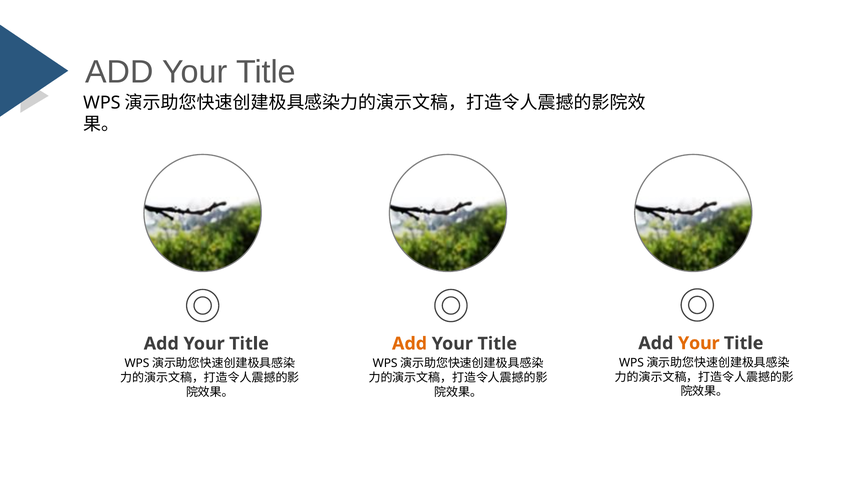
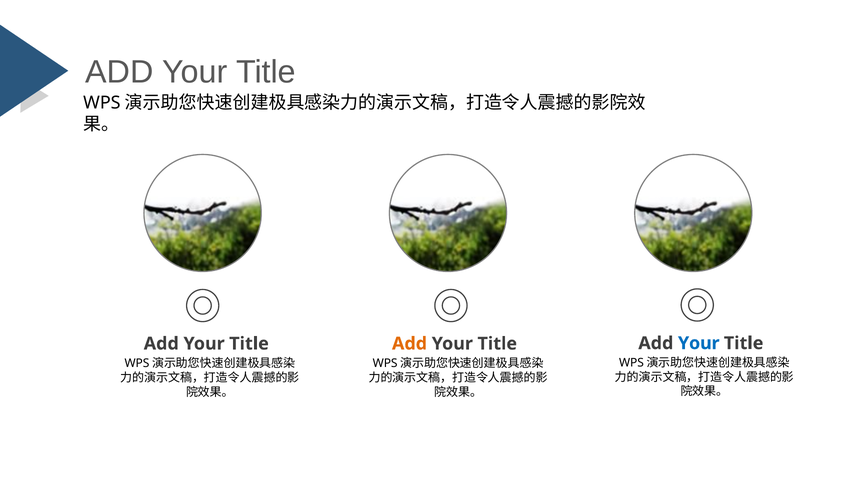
Your colour: orange -> blue (699, 343)
